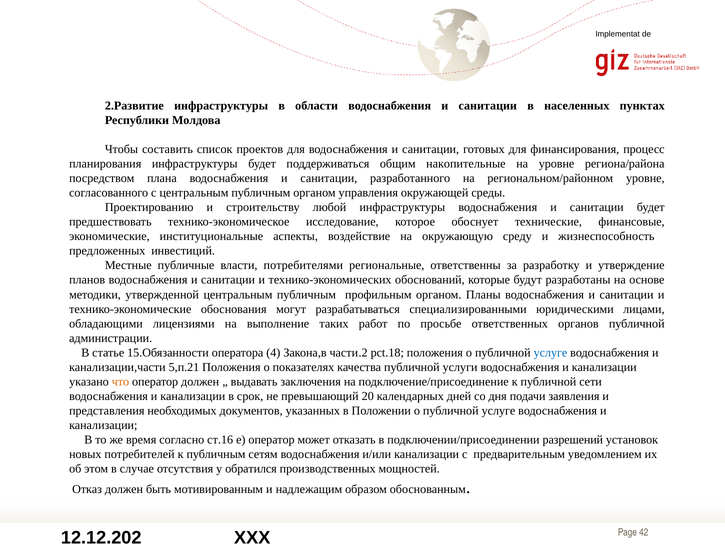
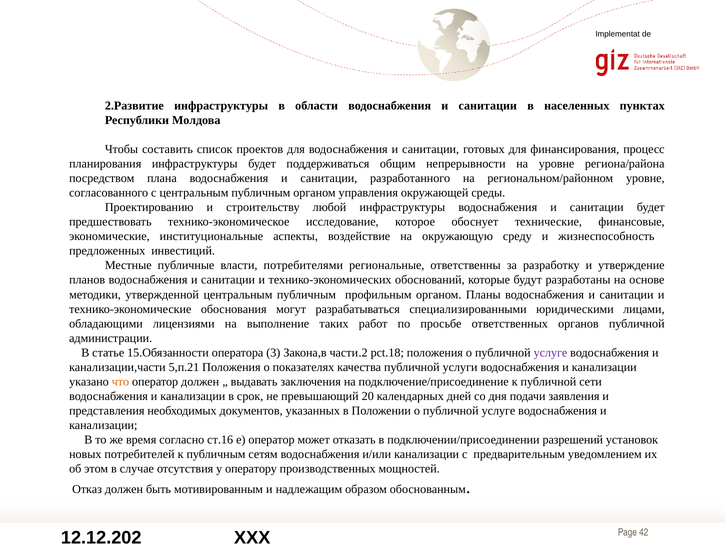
накопительные: накопительные -> непрерывности (466, 164)
4: 4 -> 3 (273, 352)
услуге colour: blue -> purple (550, 352)
обратился: обратился -> оператору (251, 468)
